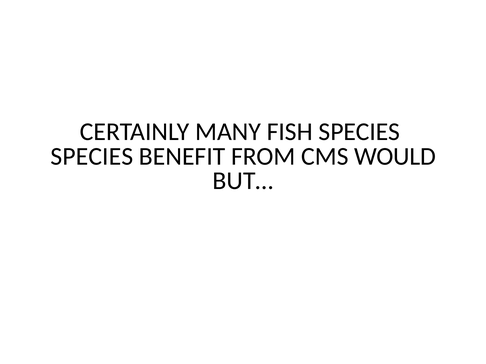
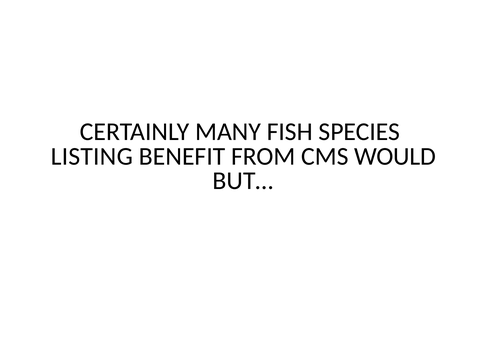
SPECIES: SPECIES -> LISTING (92, 156)
